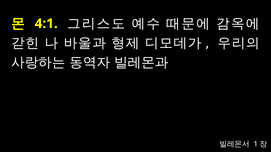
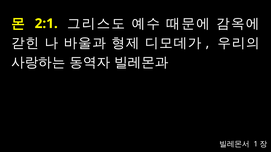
4:1: 4:1 -> 2:1 (46, 24)
